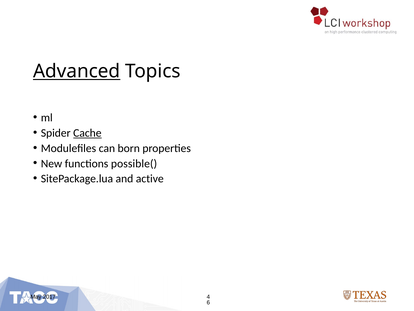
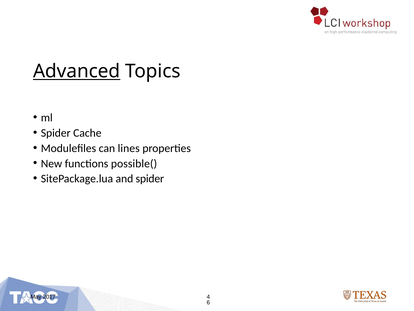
Cache underline: present -> none (87, 133)
born: born -> lines (129, 148)
and active: active -> spider (150, 179)
